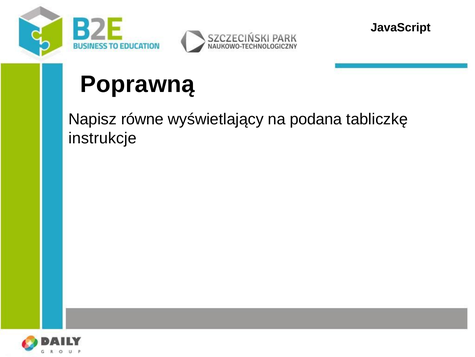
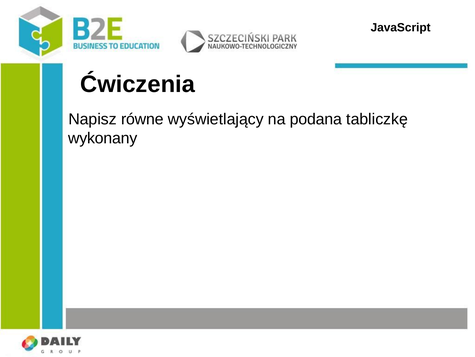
Poprawną: Poprawną -> Ćwiczenia (138, 84)
instrukcje: instrukcje -> wykonany (103, 138)
